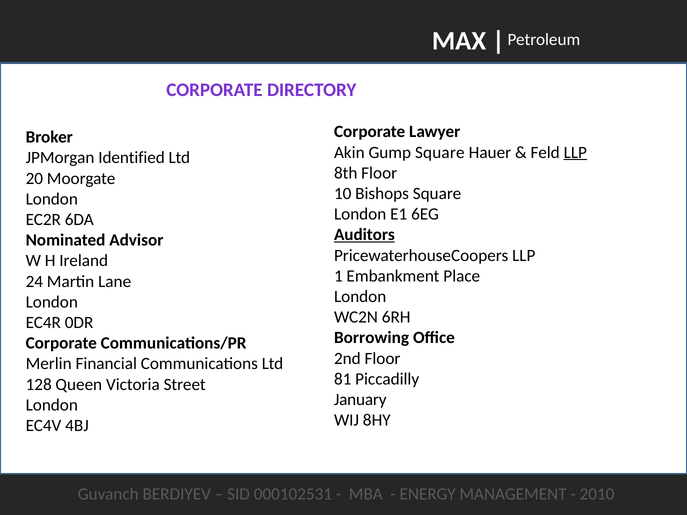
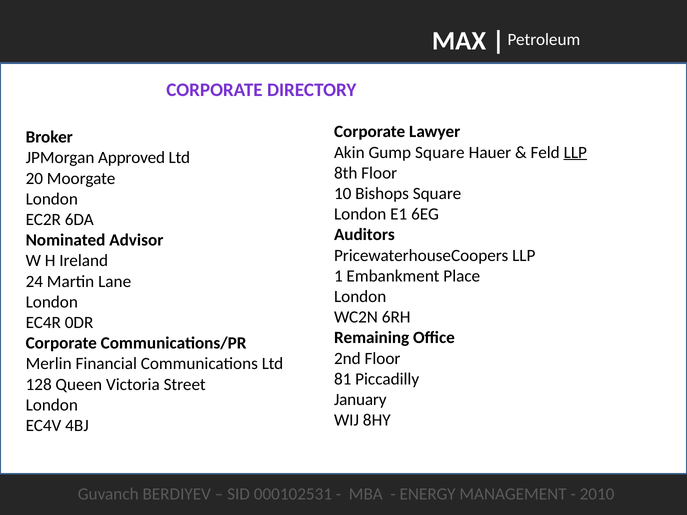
Identified: Identified -> Approved (132, 158)
Auditors underline: present -> none (364, 235)
Borrowing: Borrowing -> Remaining (372, 338)
